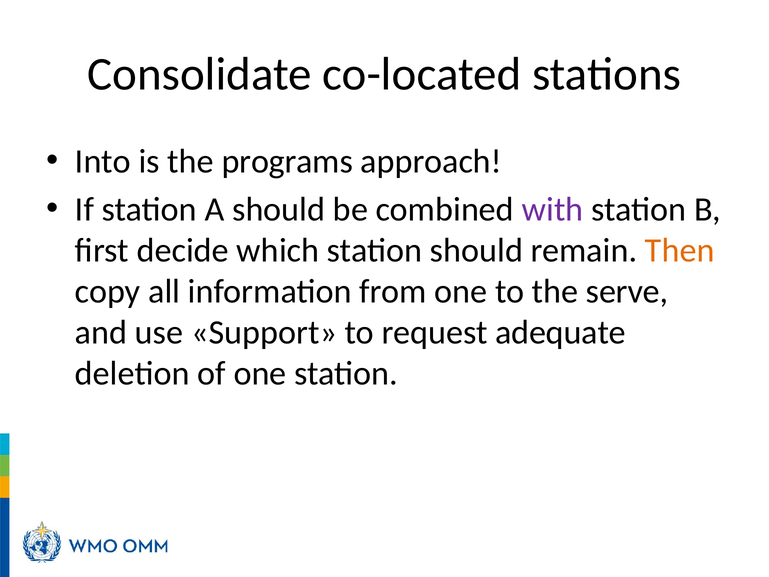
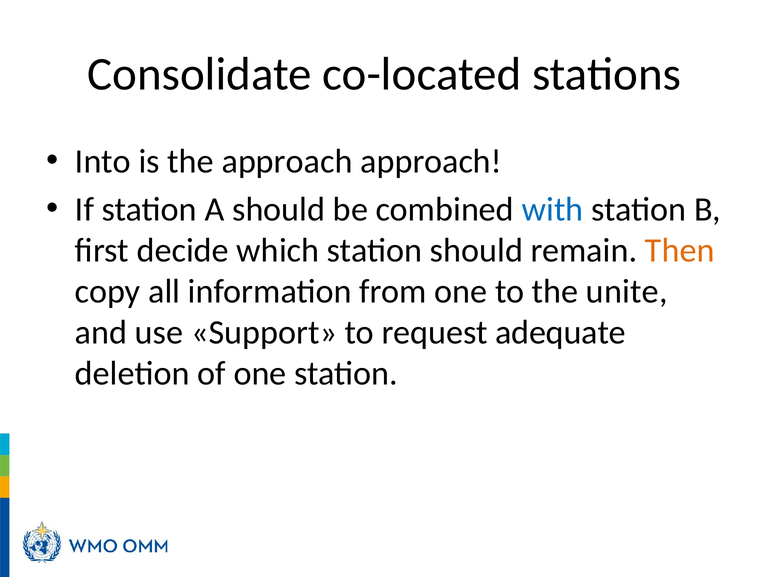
the programs: programs -> approach (287, 161)
with colour: purple -> blue (553, 209)
serve: serve -> unite (627, 291)
